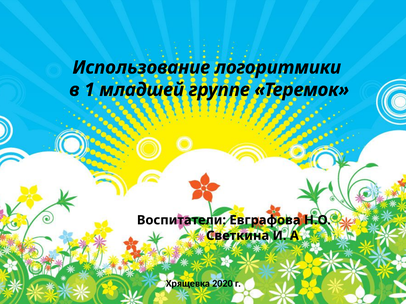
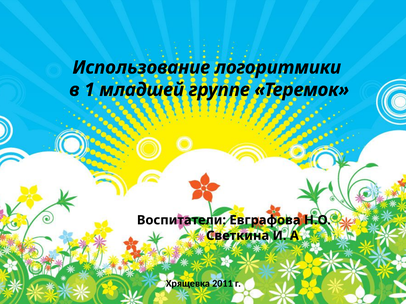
2020: 2020 -> 2011 (222, 284)
